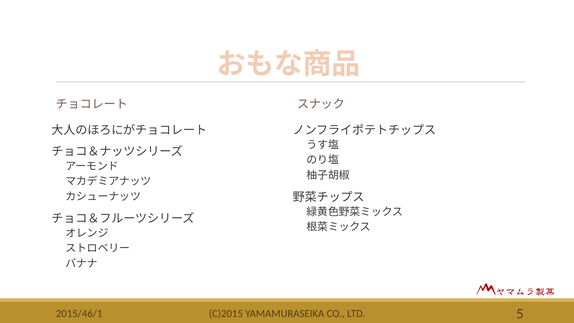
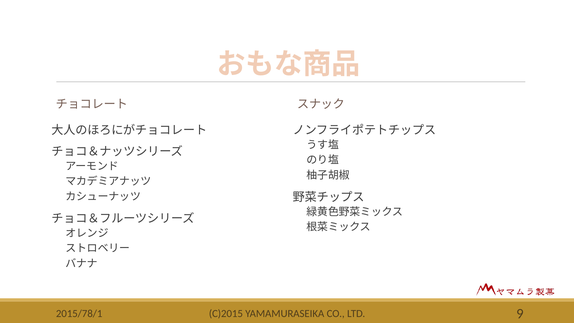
5: 5 -> 9 (520, 314)
2015/46/1: 2015/46/1 -> 2015/78/1 (79, 313)
